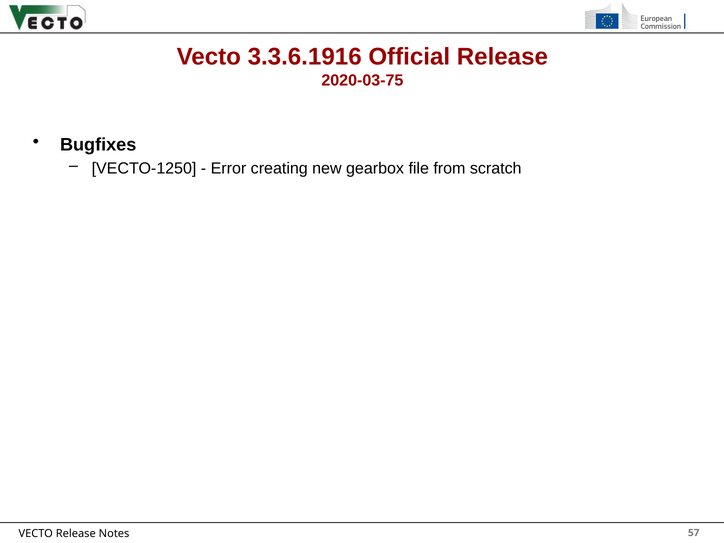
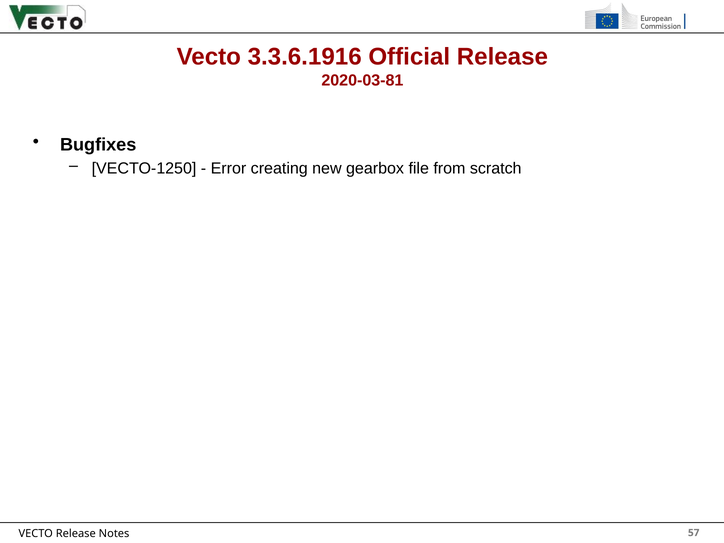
2020-03-75: 2020-03-75 -> 2020-03-81 (362, 80)
